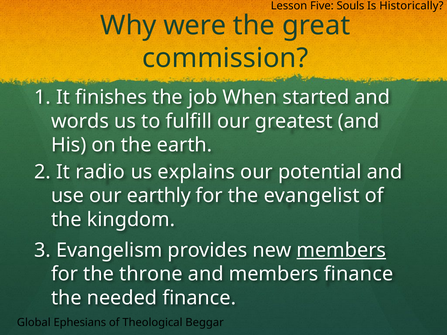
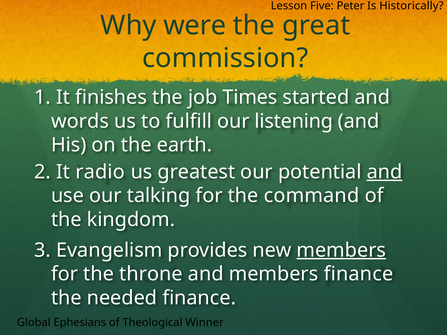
Souls: Souls -> Peter (350, 6)
When: When -> Times (250, 97)
greatest: greatest -> listening (294, 121)
explains: explains -> greatest (196, 172)
and underline: none -> present (385, 172)
earthly: earthly -> talking (159, 196)
evangelist: evangelist -> command (312, 196)
Beggar: Beggar -> Winner (205, 323)
